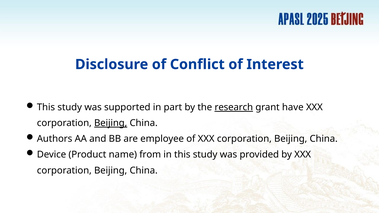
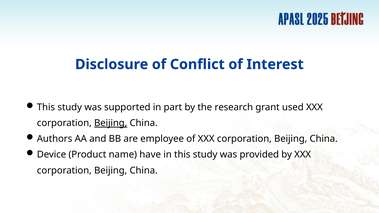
research underline: present -> none (234, 107)
have: have -> used (293, 107)
from: from -> have (150, 155)
